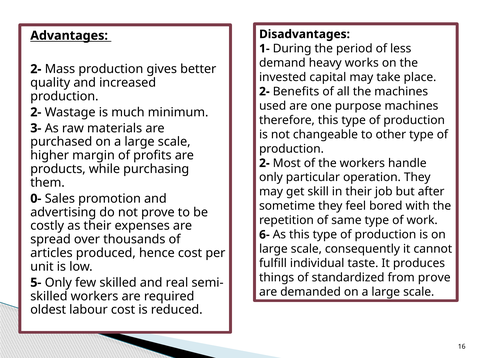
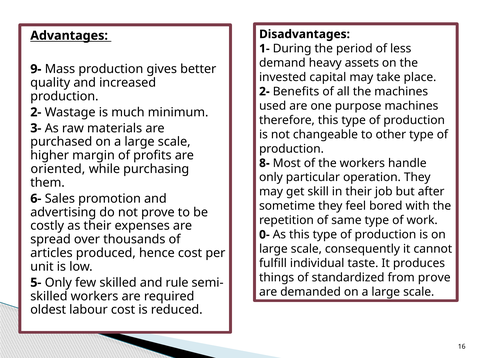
works: works -> assets (362, 63)
2-: 2- -> 9- (36, 69)
2-: 2- -> 8- (264, 163)
products: products -> oriented (58, 169)
0-: 0- -> 6- (36, 198)
6-: 6- -> 0- (264, 235)
real: real -> rule (177, 282)
